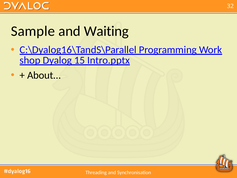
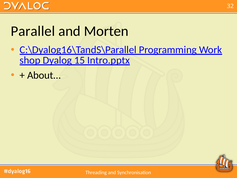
Sample: Sample -> Parallel (33, 31)
Waiting: Waiting -> Morten (106, 31)
